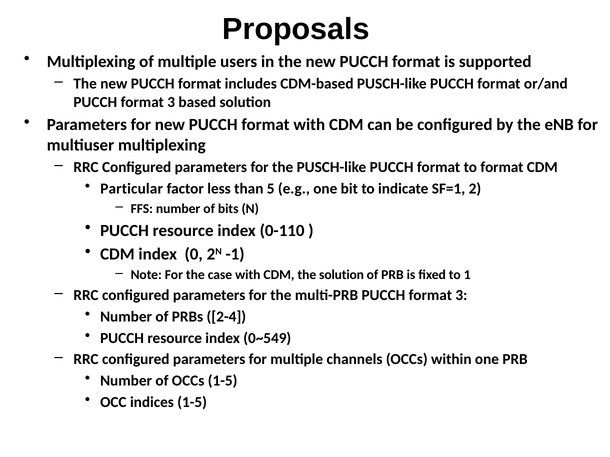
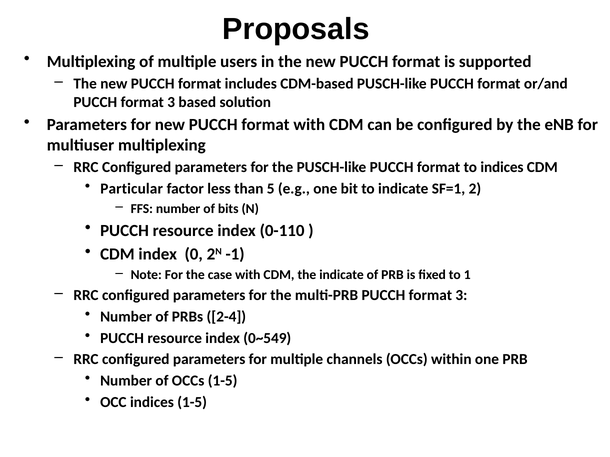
to format: format -> indices (502, 168)
the solution: solution -> indicate (342, 275)
